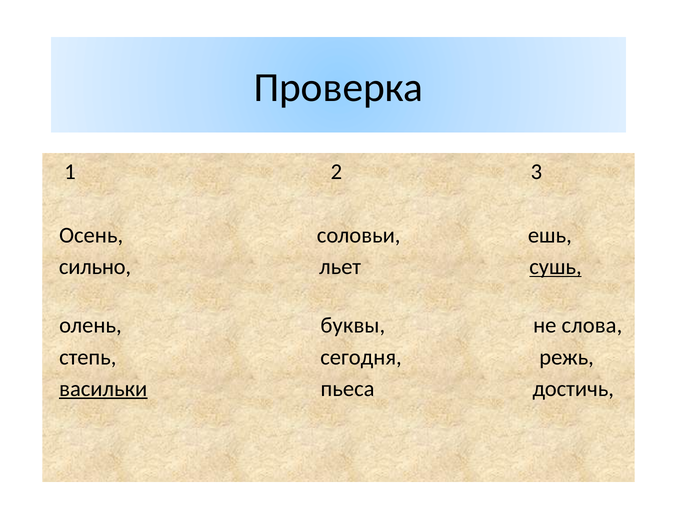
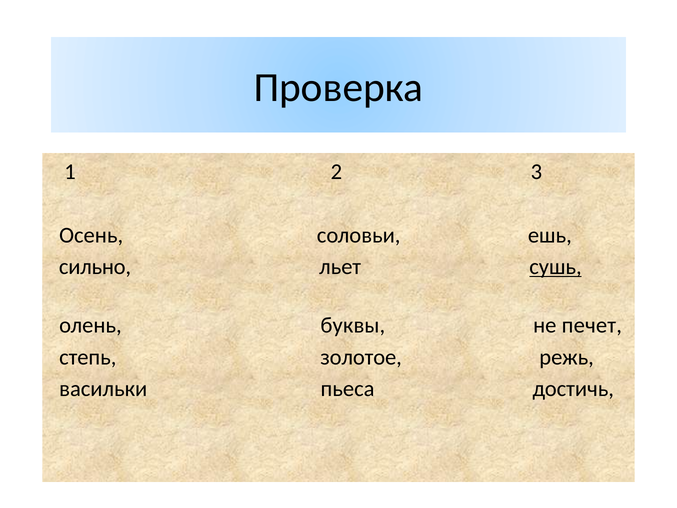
слова: слова -> печет (592, 325)
сегодня: сегодня -> золотое (361, 357)
васильки underline: present -> none (103, 388)
